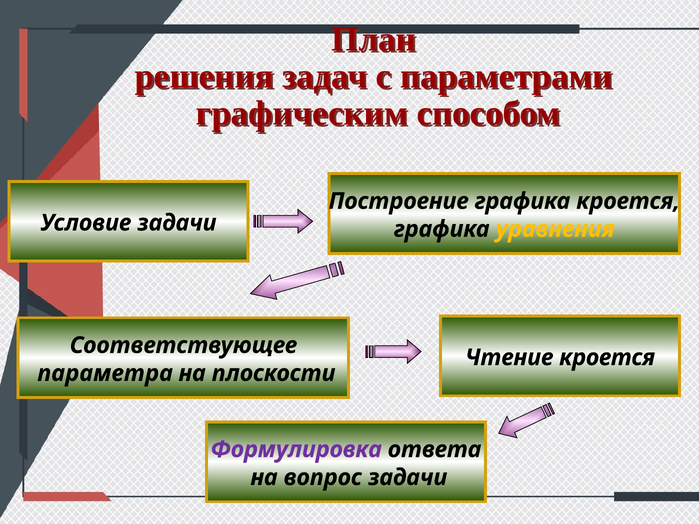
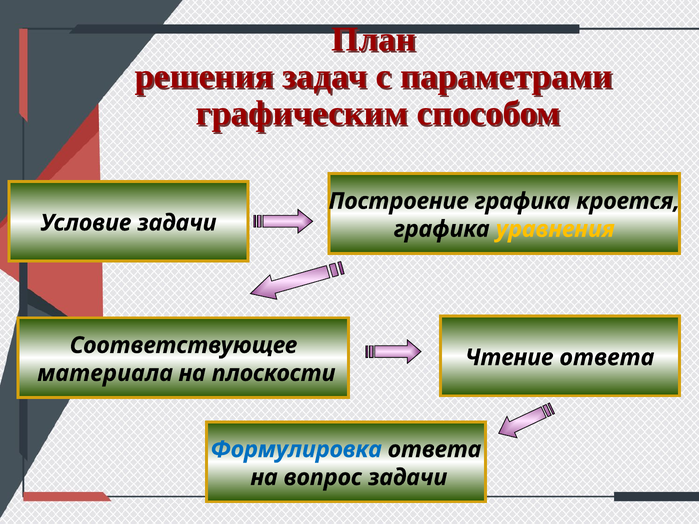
Чтение кроется: кроется -> ответа (607, 358)
параметра: параметра -> материала (105, 373)
Формулировка colour: purple -> blue (296, 450)
